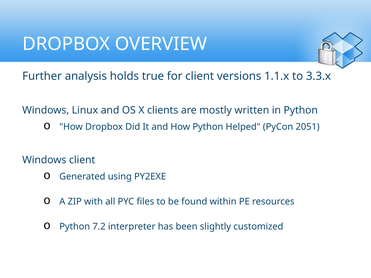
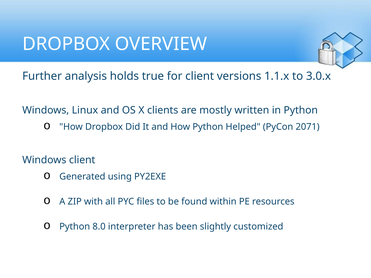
3.3.x: 3.3.x -> 3.0.x (319, 76)
2051: 2051 -> 2071 (308, 127)
7.2: 7.2 -> 8.0 (99, 227)
